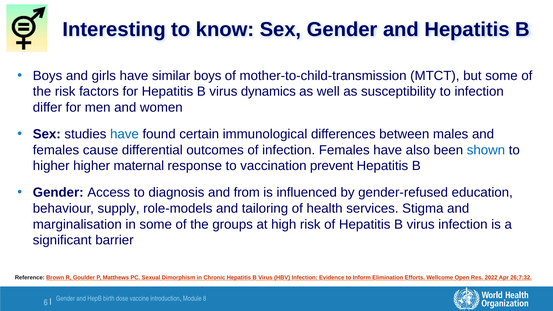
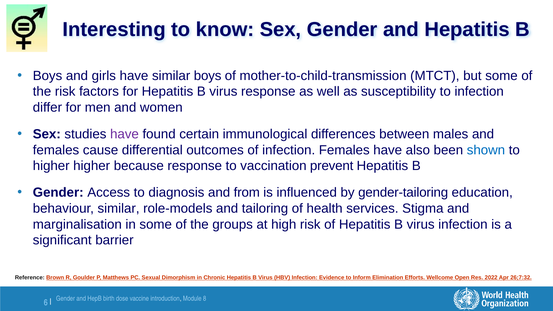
virus dynamics: dynamics -> response (268, 92)
have colour: blue -> purple (124, 134)
maternal: maternal -> because (139, 166)
gender-refused: gender-refused -> gender-tailoring (403, 193)
behaviour supply: supply -> similar (119, 208)
